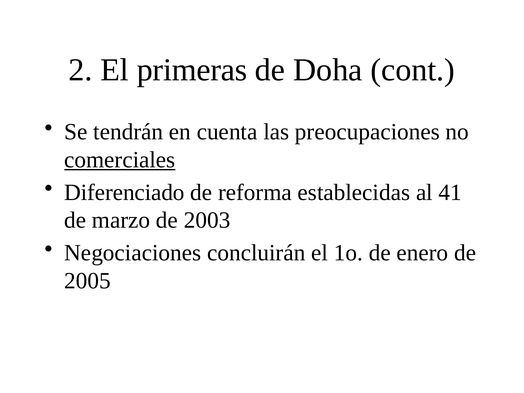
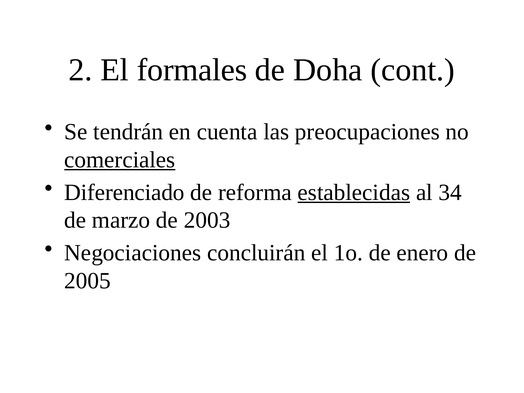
primeras: primeras -> formales (192, 70)
establecidas underline: none -> present (354, 192)
41: 41 -> 34 (450, 192)
